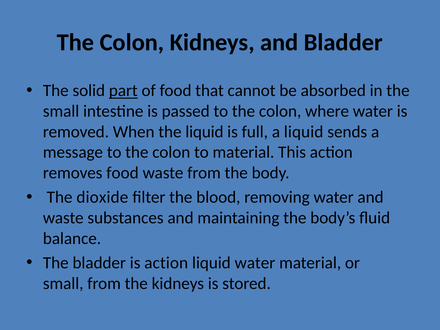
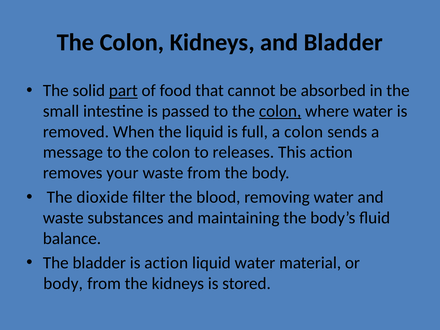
colon underline: none -> present (280, 111)
a liquid: liquid -> colon (304, 132)
to material: material -> releases (243, 152)
removes food: food -> your (122, 173)
small: small -> body (63, 283)
